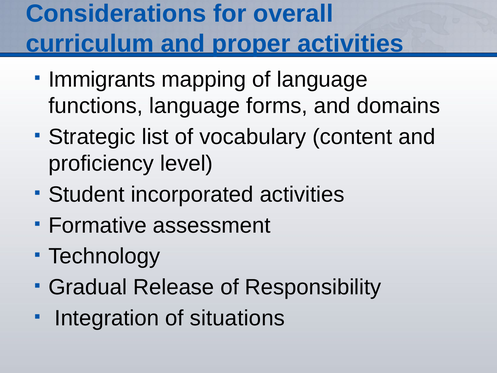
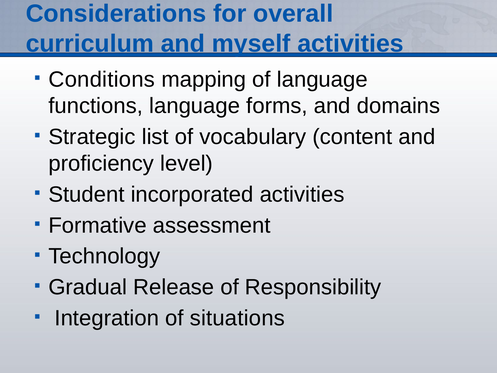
proper: proper -> myself (251, 44)
Immigrants: Immigrants -> Conditions (102, 79)
